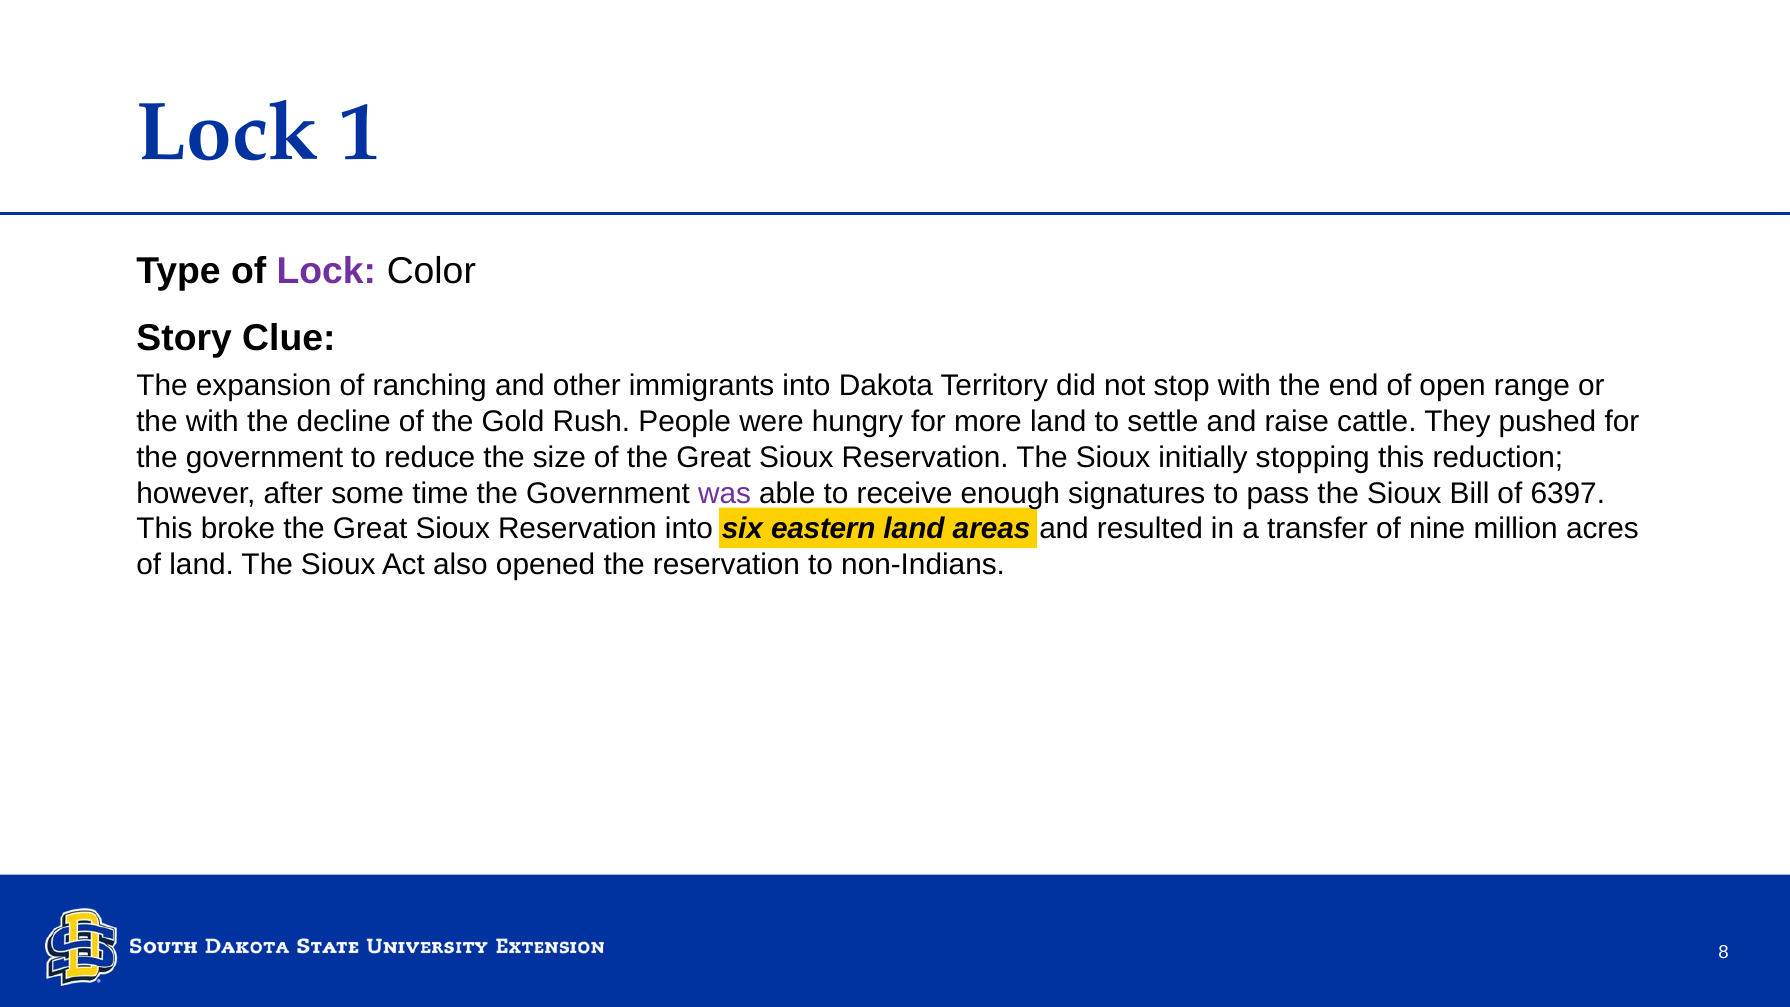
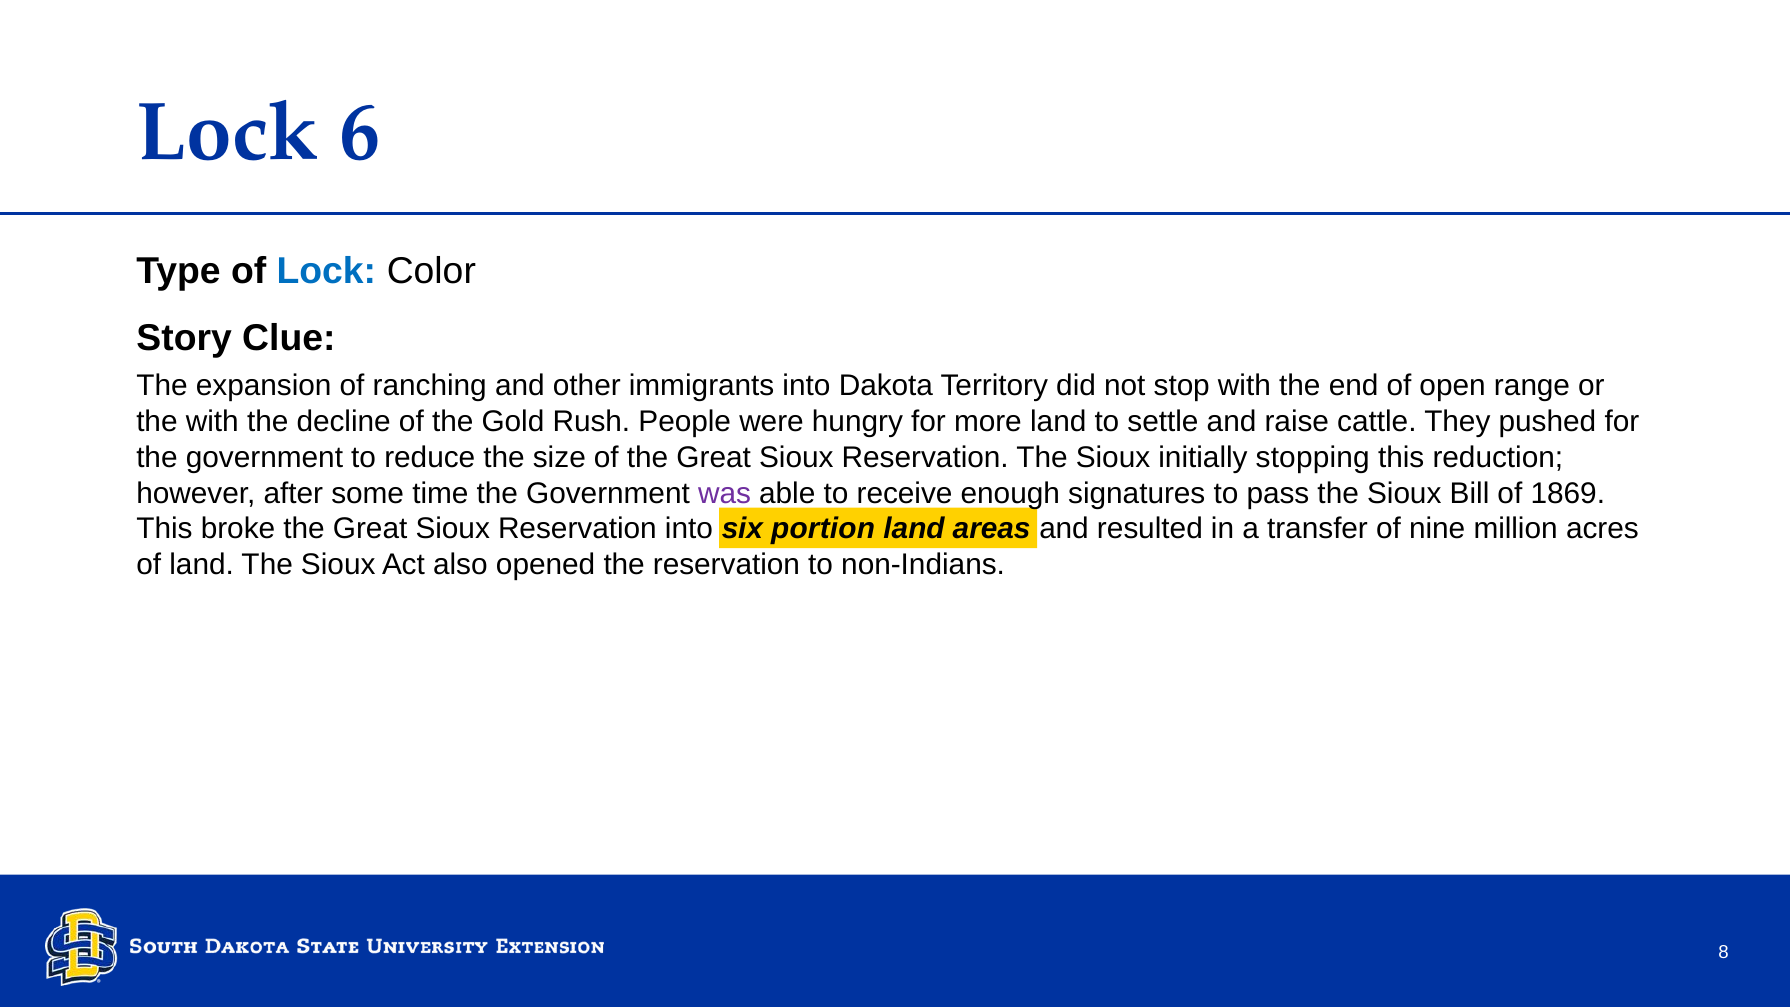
Lock 1: 1 -> 6 (360, 133)
Lock colour: purple -> blue (326, 271)
6397: 6397 -> 1869 (1568, 493)
eastern: eastern -> portion (823, 529)
